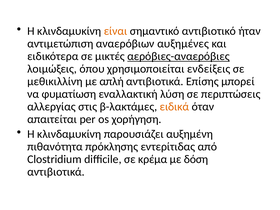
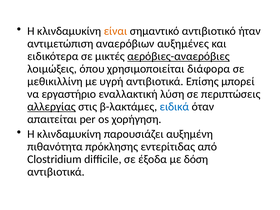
ενδείξεις: ενδείξεις -> διάφορα (209, 69)
απλή: απλή -> υγρή (112, 81)
φυματίωση: φυματίωση -> εργαστήριο (69, 94)
αλλεργίας underline: none -> present (52, 107)
ειδικά colour: orange -> blue (174, 107)
κρέμα: κρέμα -> έξοδα (153, 159)
